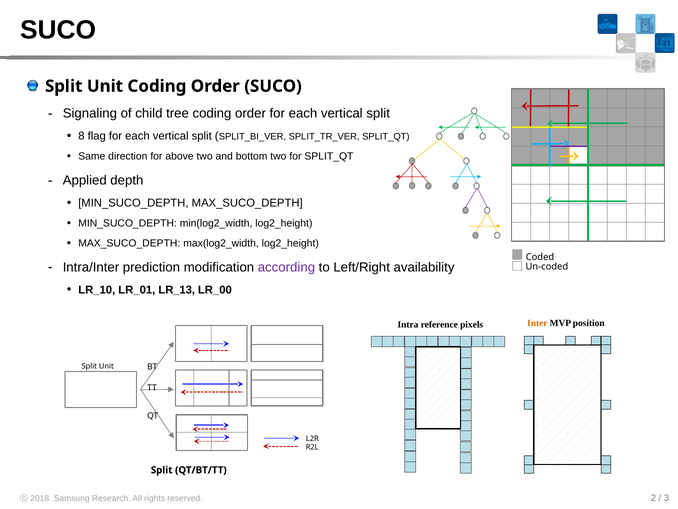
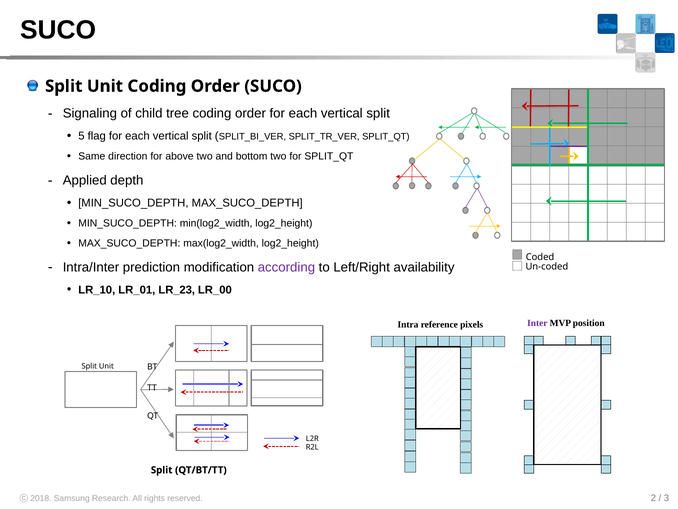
8: 8 -> 5 (81, 136)
LR_13: LR_13 -> LR_23 (177, 290)
Inter colour: orange -> purple (537, 323)
